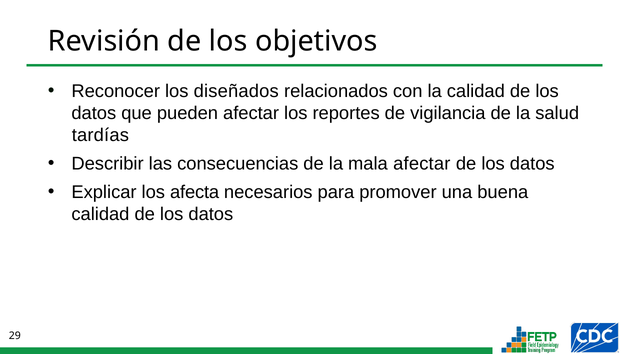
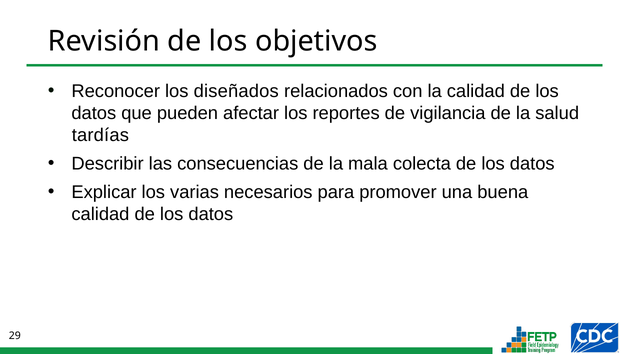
mala afectar: afectar -> colecta (422, 164)
afecta: afecta -> varias (195, 192)
